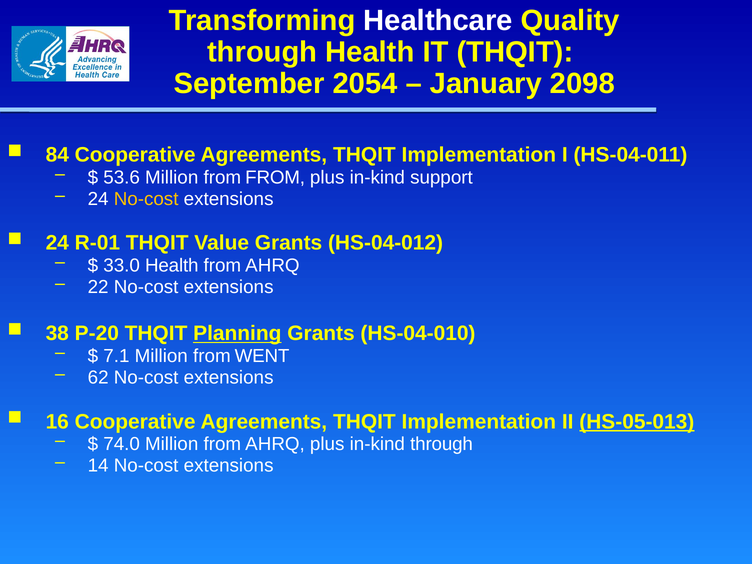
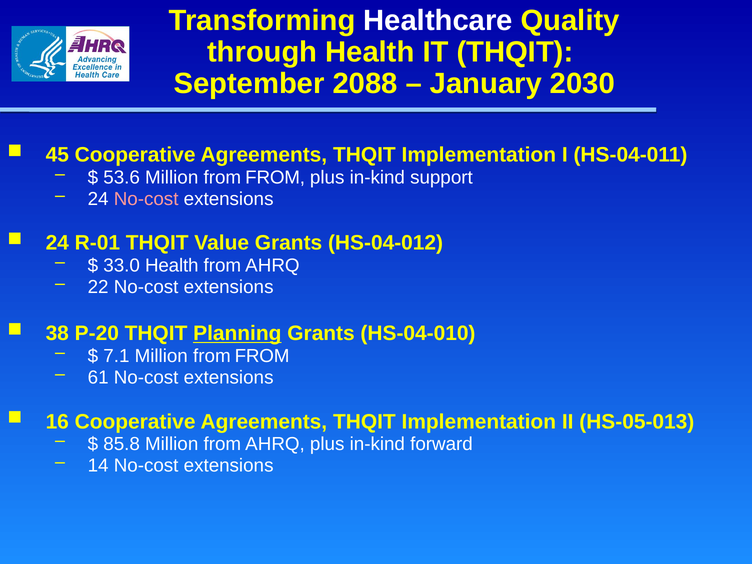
2054: 2054 -> 2088 (365, 84)
2098: 2098 -> 2030 (582, 84)
84: 84 -> 45 (57, 155)
No-cost colour: yellow -> pink (146, 199)
7.1 Million from WENT: WENT -> FROM (262, 356)
62: 62 -> 61 (98, 378)
HS-05-013 underline: present -> none (637, 422)
74.0: 74.0 -> 85.8 (122, 444)
in-kind through: through -> forward (441, 444)
